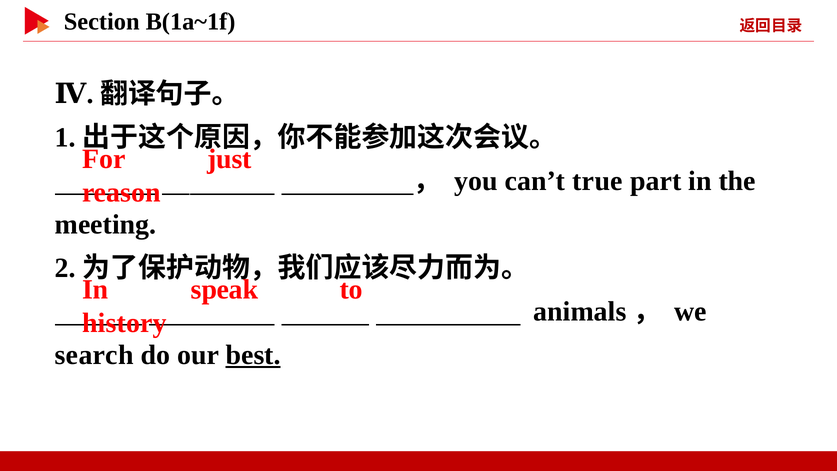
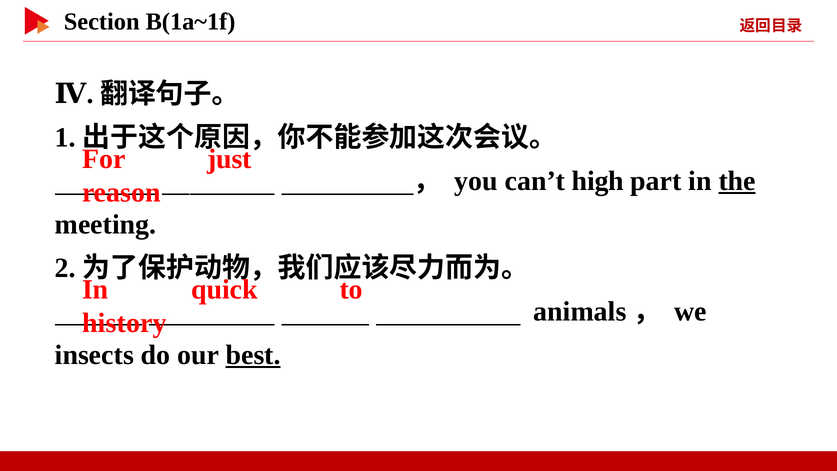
true: true -> high (598, 181)
the underline: none -> present (737, 181)
speak: speak -> quick (224, 289)
search: search -> insects (94, 355)
